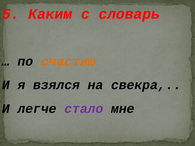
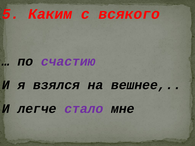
словарь: словарь -> всякого (129, 14)
счастию colour: orange -> purple (68, 61)
свекра: свекра -> вешнее (146, 85)
